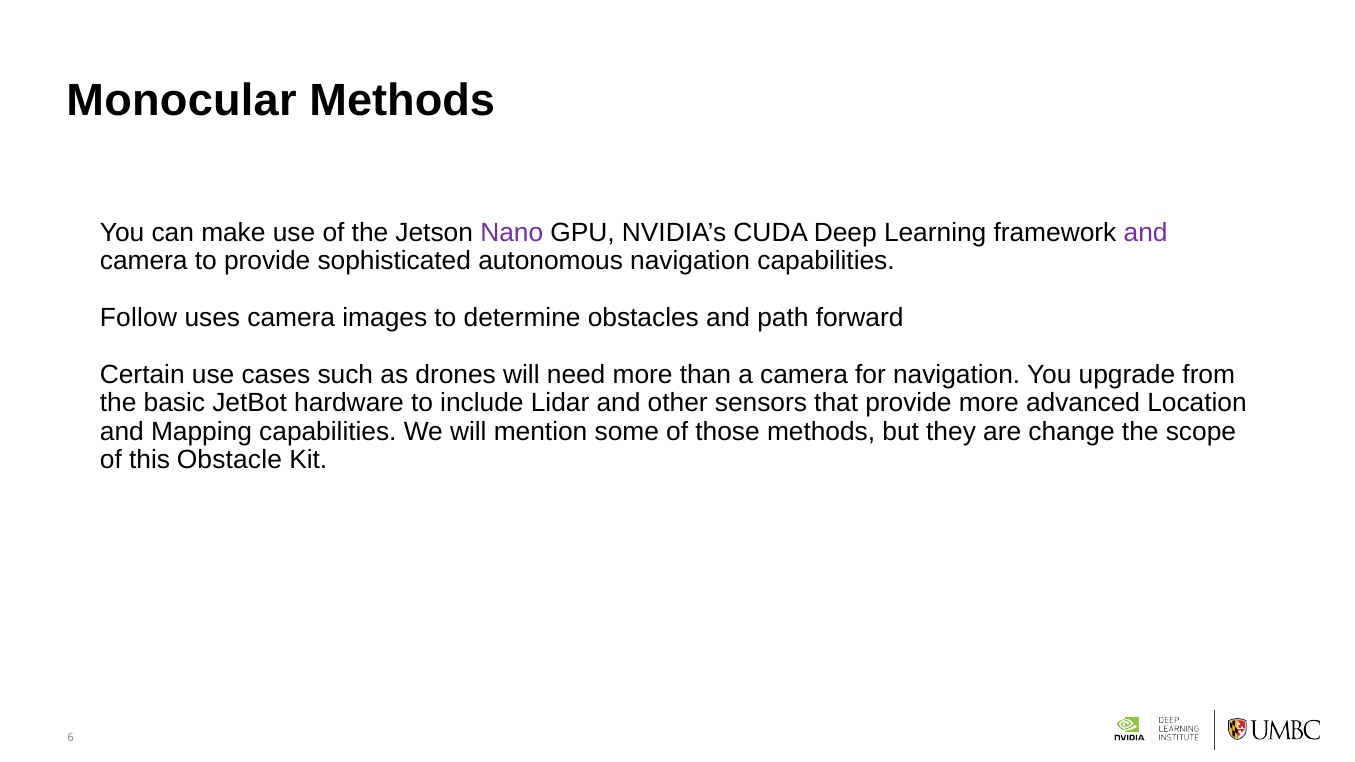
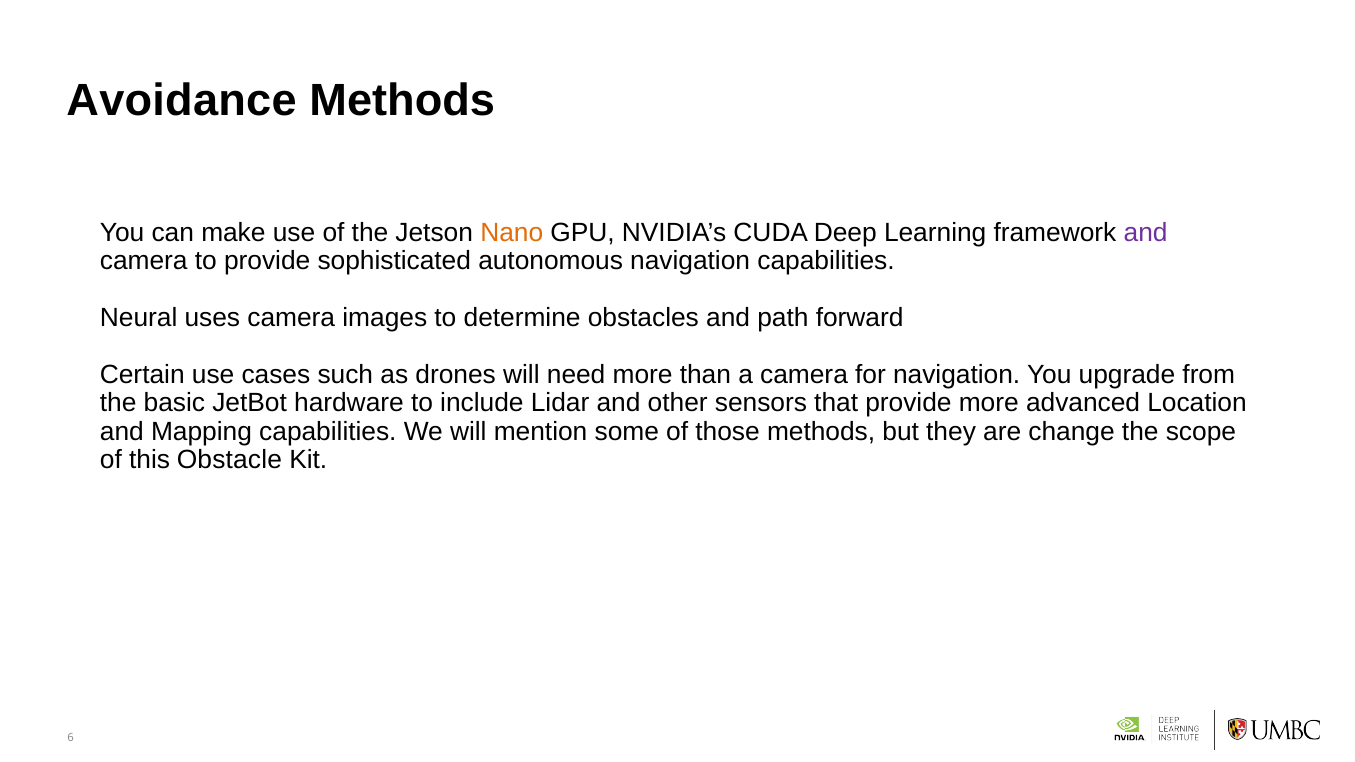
Monocular: Monocular -> Avoidance (182, 100)
Nano colour: purple -> orange (512, 233)
Follow: Follow -> Neural (139, 318)
